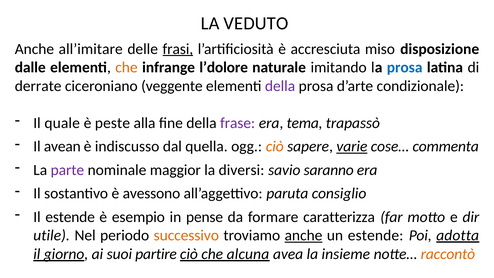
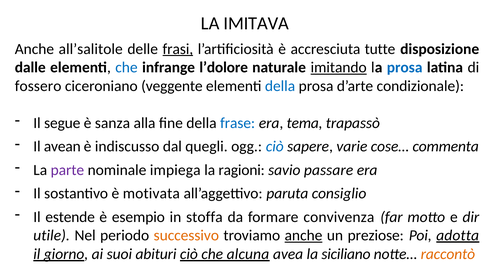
VEDUTO: VEDUTO -> IMITAVA (256, 23)
all’imitare: all’imitare -> all’salitole (91, 49)
miso: miso -> tutte (380, 49)
che colour: orange -> blue (126, 67)
imitando underline: none -> present (339, 67)
derrate: derrate -> fossero (38, 86)
della colour: purple -> blue (280, 86)
quale: quale -> segue (62, 123)
peste: peste -> sanza (112, 123)
frase colour: purple -> blue (238, 123)
quella: quella -> quegli (207, 146)
ciò colour: orange -> blue (275, 146)
varie underline: present -> none (352, 146)
maggior: maggior -> impiega (175, 170)
diversi: diversi -> ragioni (242, 170)
saranno: saranno -> passare (329, 170)
avessono: avessono -> motivata (151, 193)
pense: pense -> stoffa (204, 217)
caratterizza: caratterizza -> convivenza (339, 217)
un estende: estende -> preziose (376, 235)
partire: partire -> abituri (156, 254)
insieme: insieme -> siciliano (346, 254)
